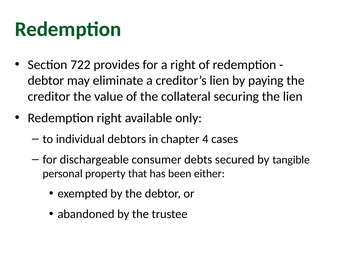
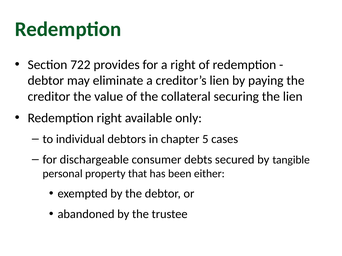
4: 4 -> 5 (205, 139)
